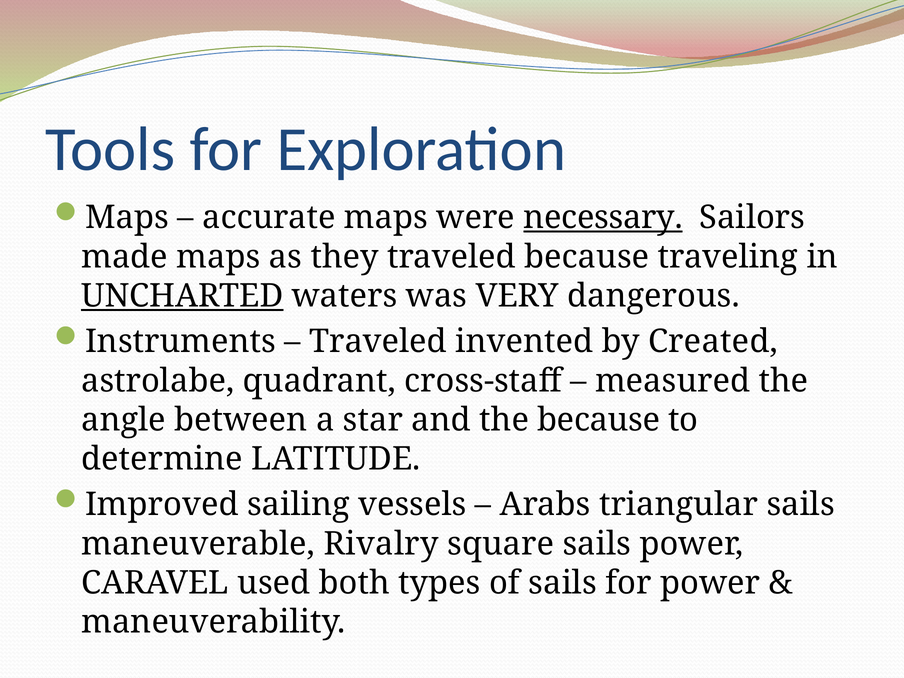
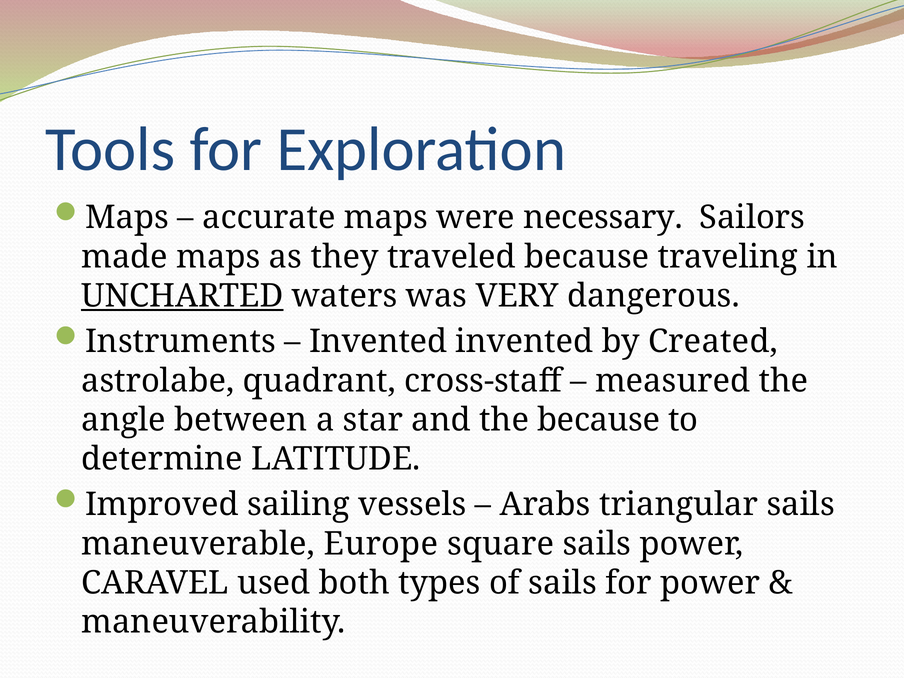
necessary underline: present -> none (603, 218)
Traveled: Traveled -> Invented (378, 342)
Rivalry: Rivalry -> Europe (381, 544)
